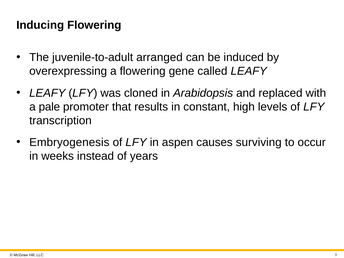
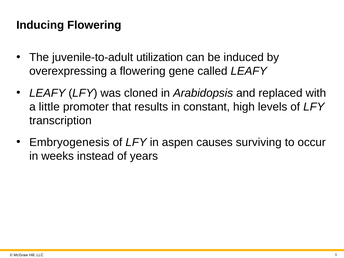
arranged: arranged -> utilization (160, 57)
pale: pale -> little (49, 107)
